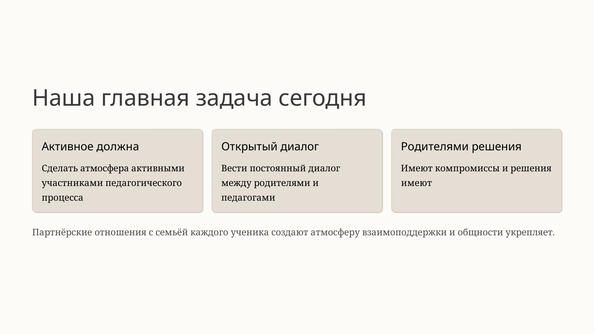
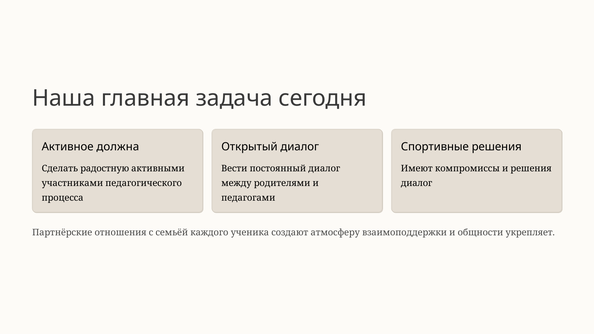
Родителями: Родителями -> Спортивные (435, 147)
атмосфера: атмосфера -> радостную (105, 169)
имеют: имеют -> диалог (417, 183)
